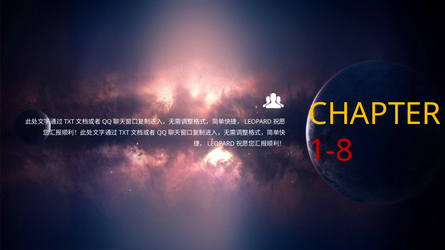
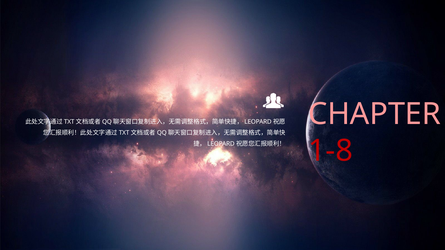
CHAPTER colour: yellow -> pink (375, 114)
